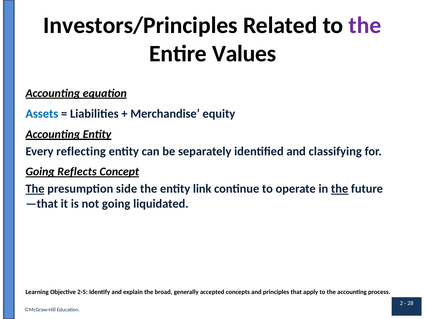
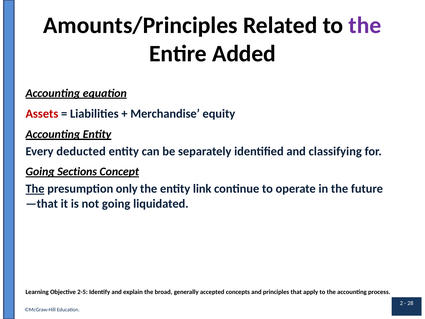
Investors/Principles: Investors/Principles -> Amounts/Principles (140, 25)
Values: Values -> Added (244, 54)
Assets colour: blue -> red (42, 114)
reflecting: reflecting -> deducted (81, 151)
Reflects: Reflects -> Sections (77, 172)
side: side -> only (127, 189)
the underline: present -> none (340, 189)
